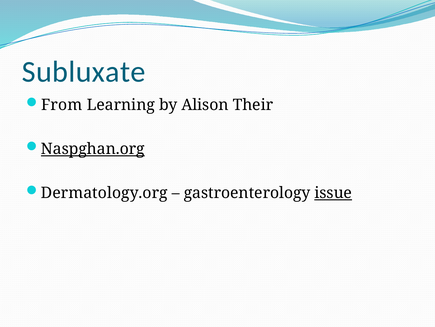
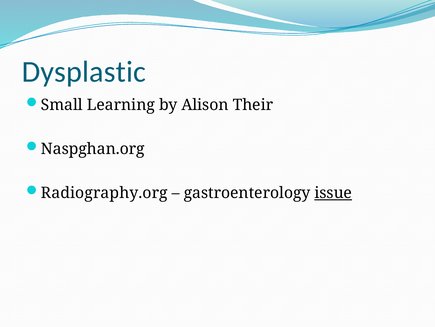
Subluxate: Subluxate -> Dysplastic (84, 72)
From: From -> Small (62, 105)
Naspghan.org underline: present -> none (93, 149)
Dermatology.org: Dermatology.org -> Radiography.org (104, 193)
